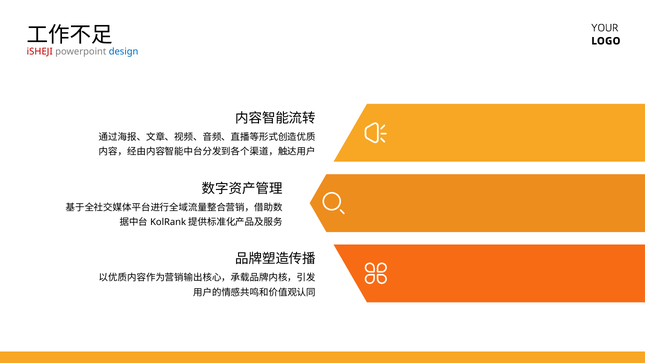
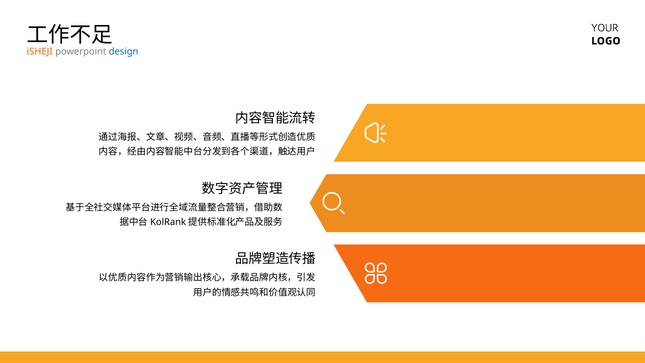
iSHEJI colour: red -> orange (40, 51)
